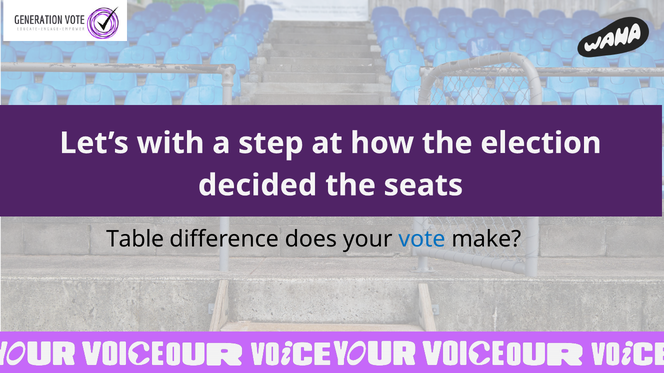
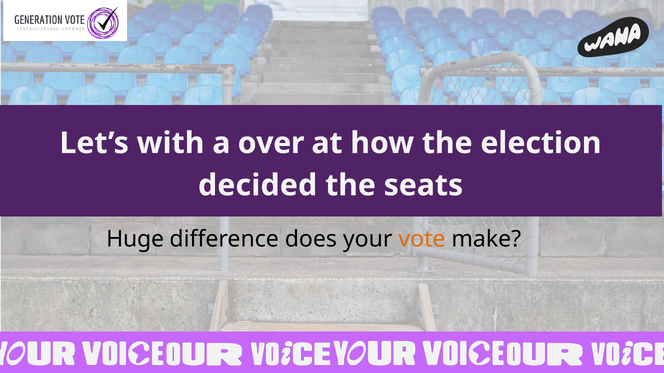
step: step -> over (271, 143)
Table: Table -> Huge (135, 239)
vote colour: blue -> orange (422, 239)
